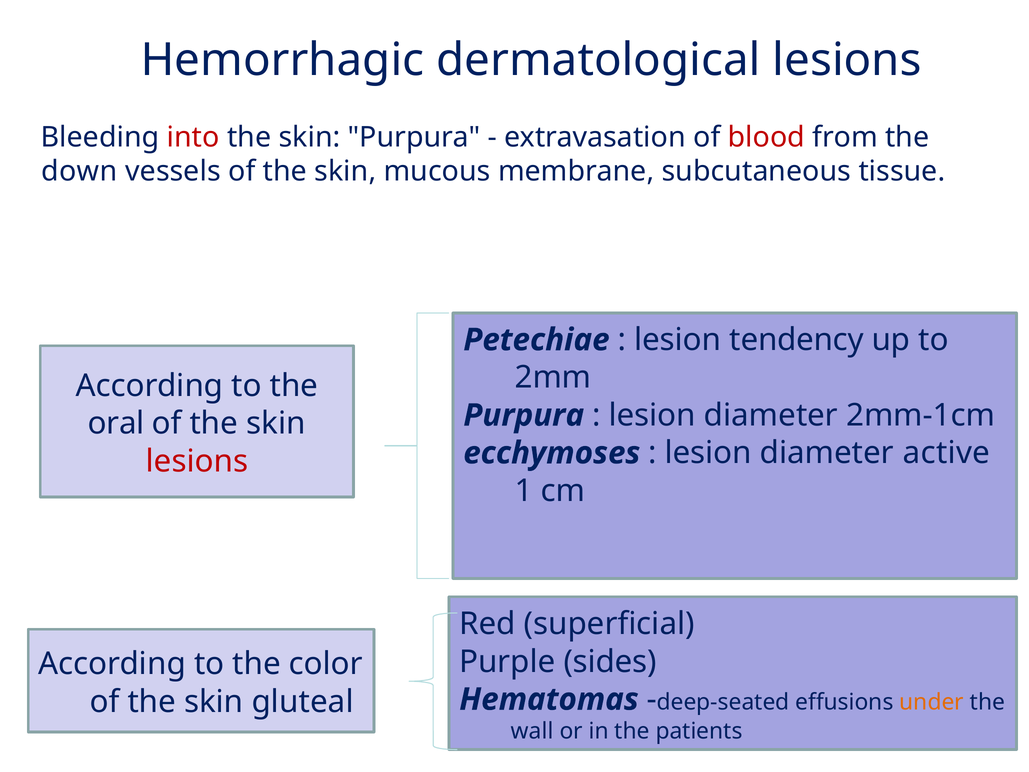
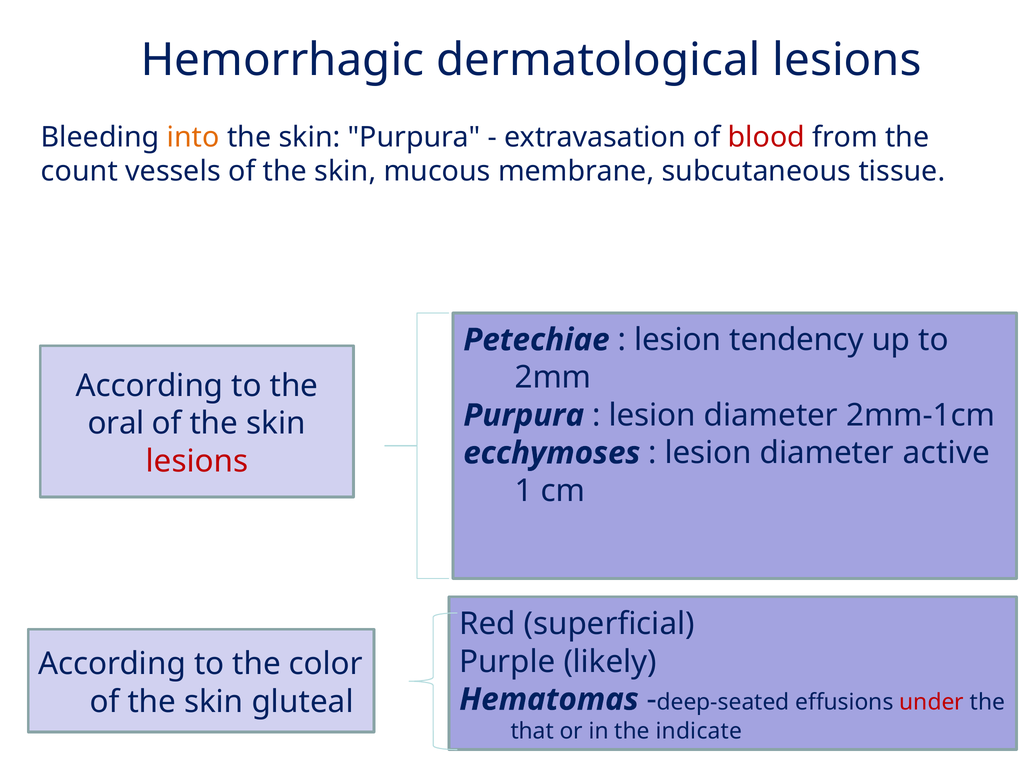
into colour: red -> orange (193, 137)
down: down -> count (79, 171)
sides: sides -> likely (610, 661)
under colour: orange -> red (932, 702)
wall: wall -> that (532, 731)
patients: patients -> indicate (699, 731)
